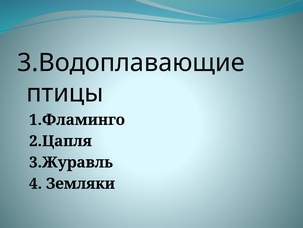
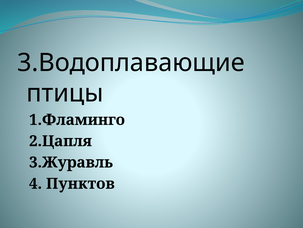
Земляки: Земляки -> Пунктов (80, 183)
